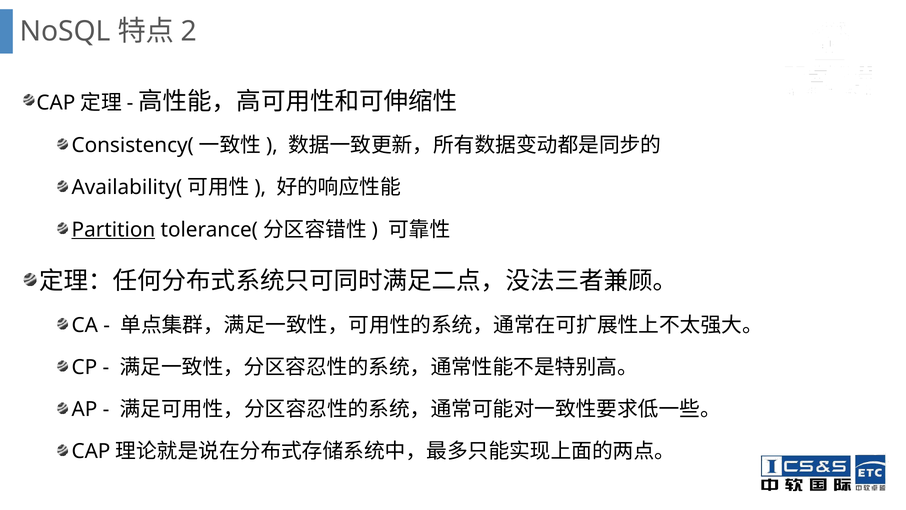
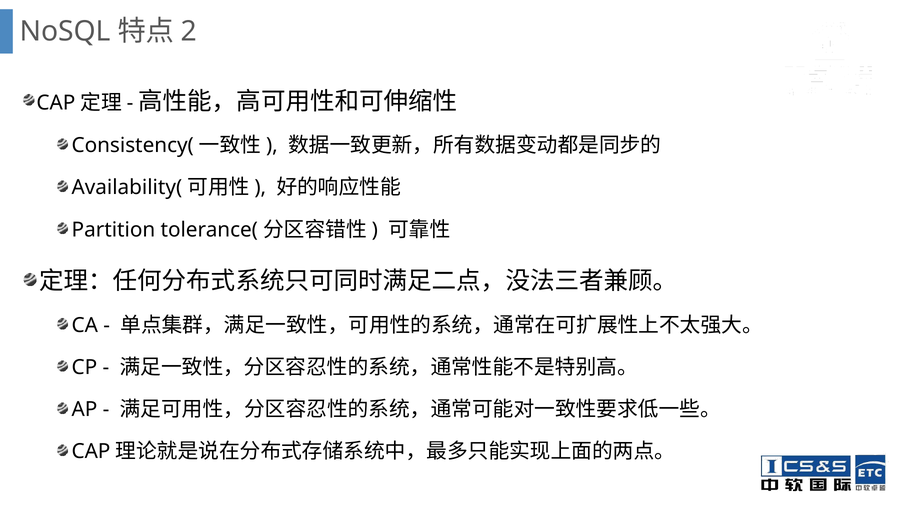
Partition underline: present -> none (113, 230)
